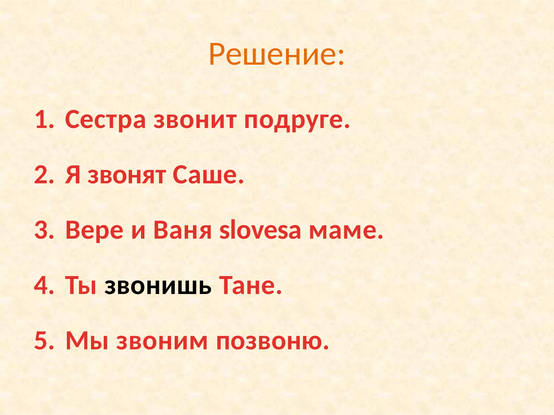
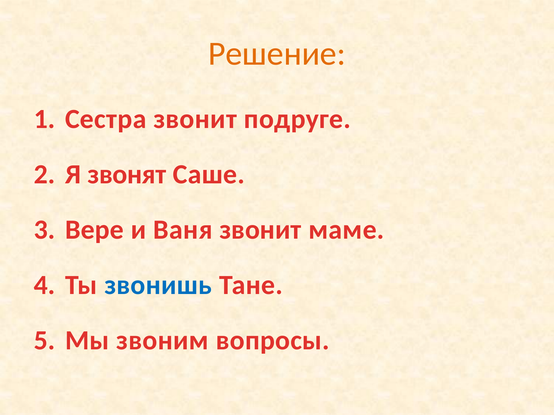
Ваня slovesa: slovesa -> звонит (260, 230)
звонишь colour: black -> blue (158, 285)
позвоню: позвоню -> вопросы (273, 341)
